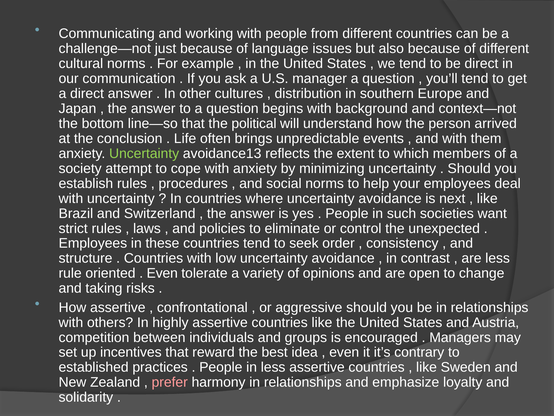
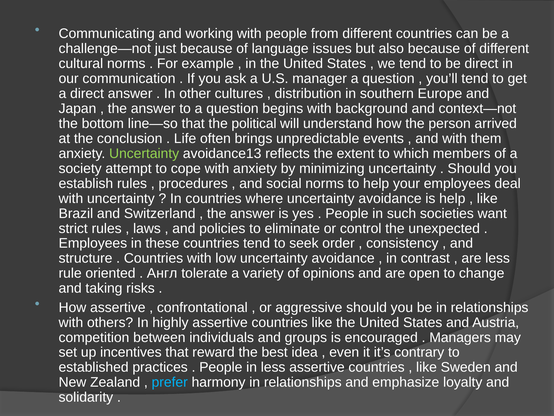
is next: next -> help (452, 198)
Even: Even -> Англ (162, 273)
prefer colour: pink -> light blue (170, 382)
